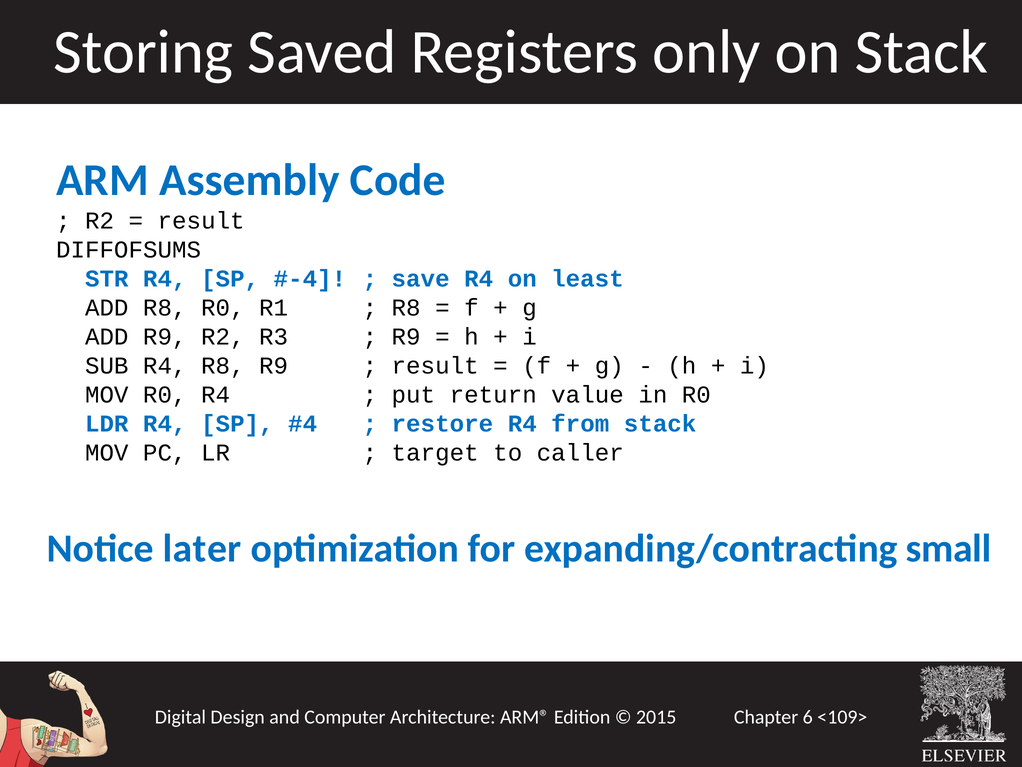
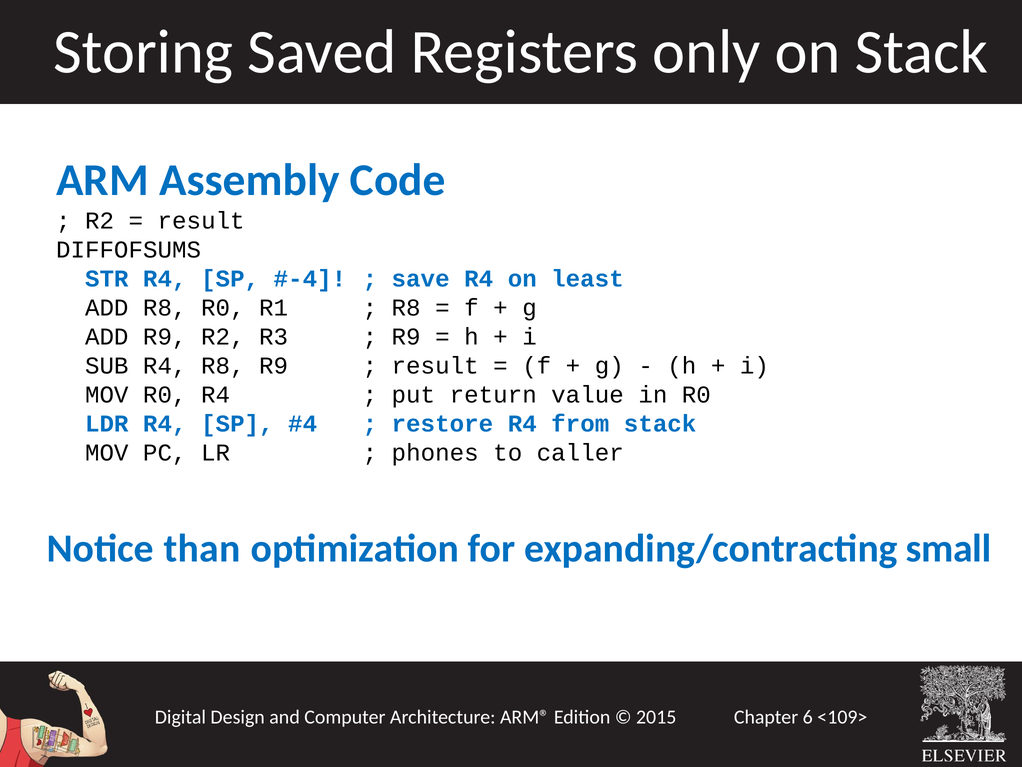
target: target -> phones (435, 452)
later: later -> than (202, 548)
